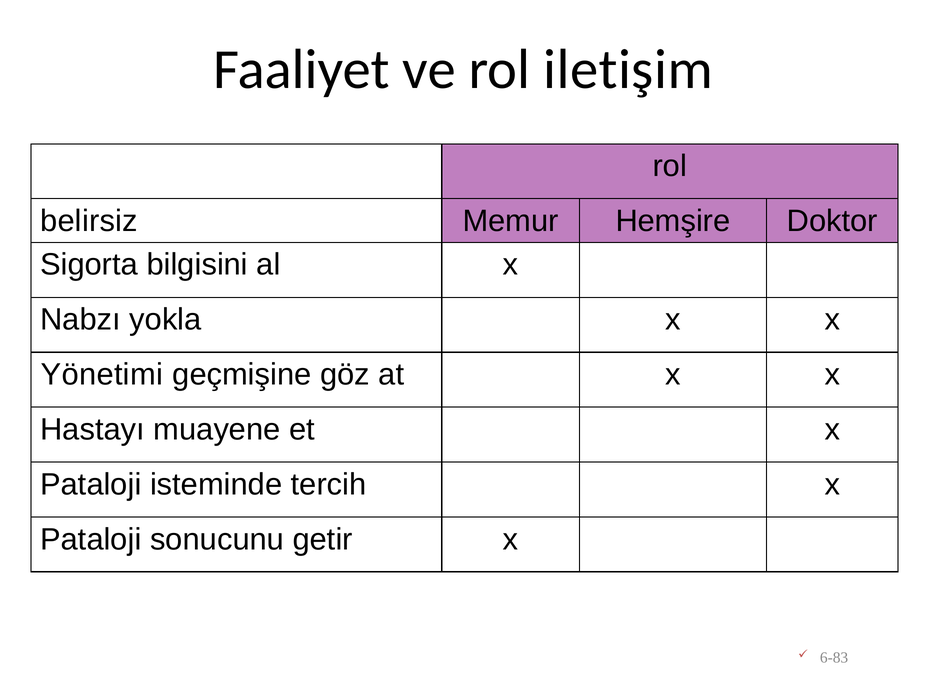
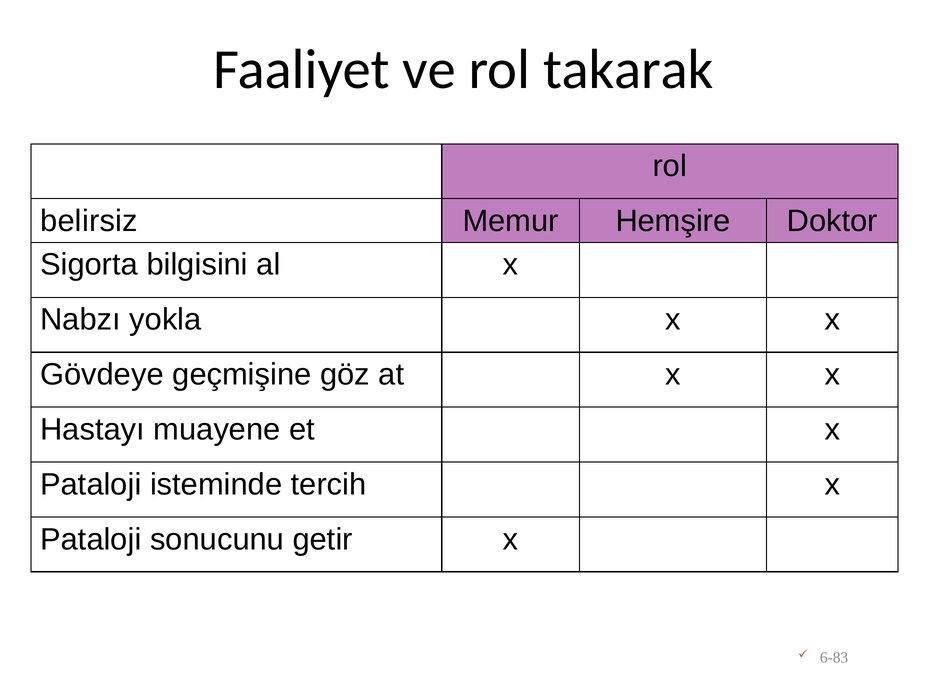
iletişim: iletişim -> takarak (628, 70)
Yönetimi: Yönetimi -> Gövdeye (102, 375)
